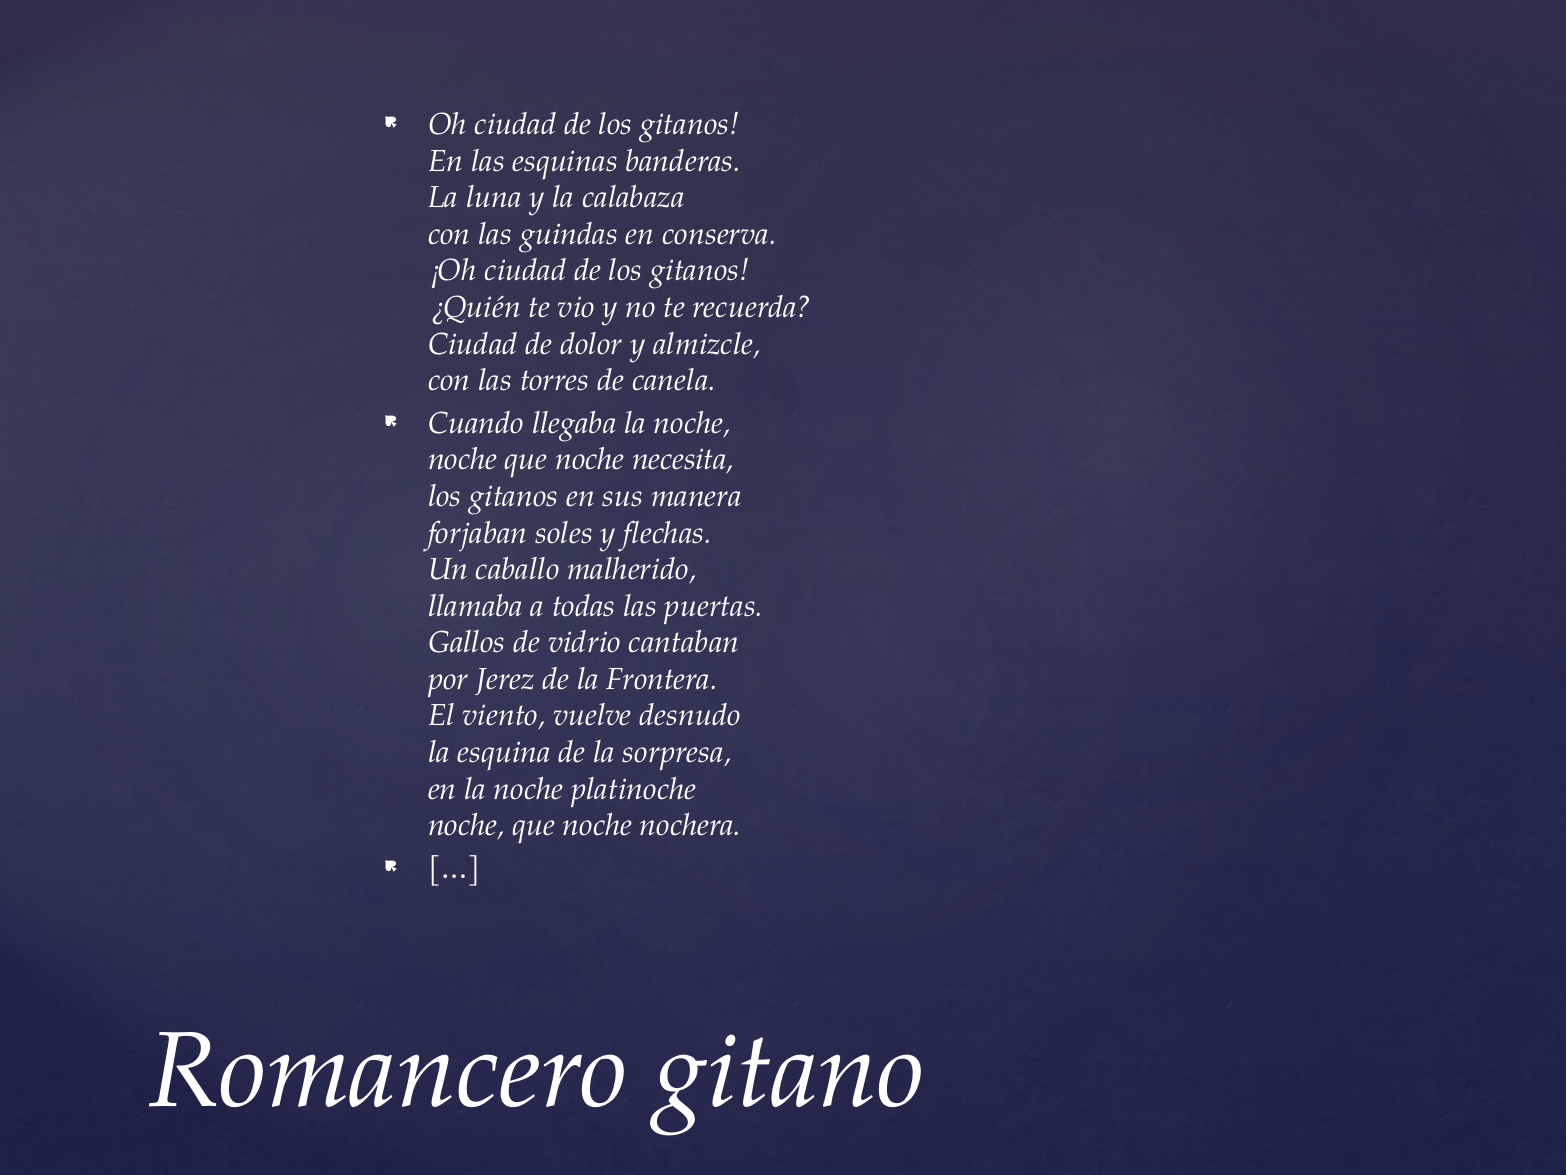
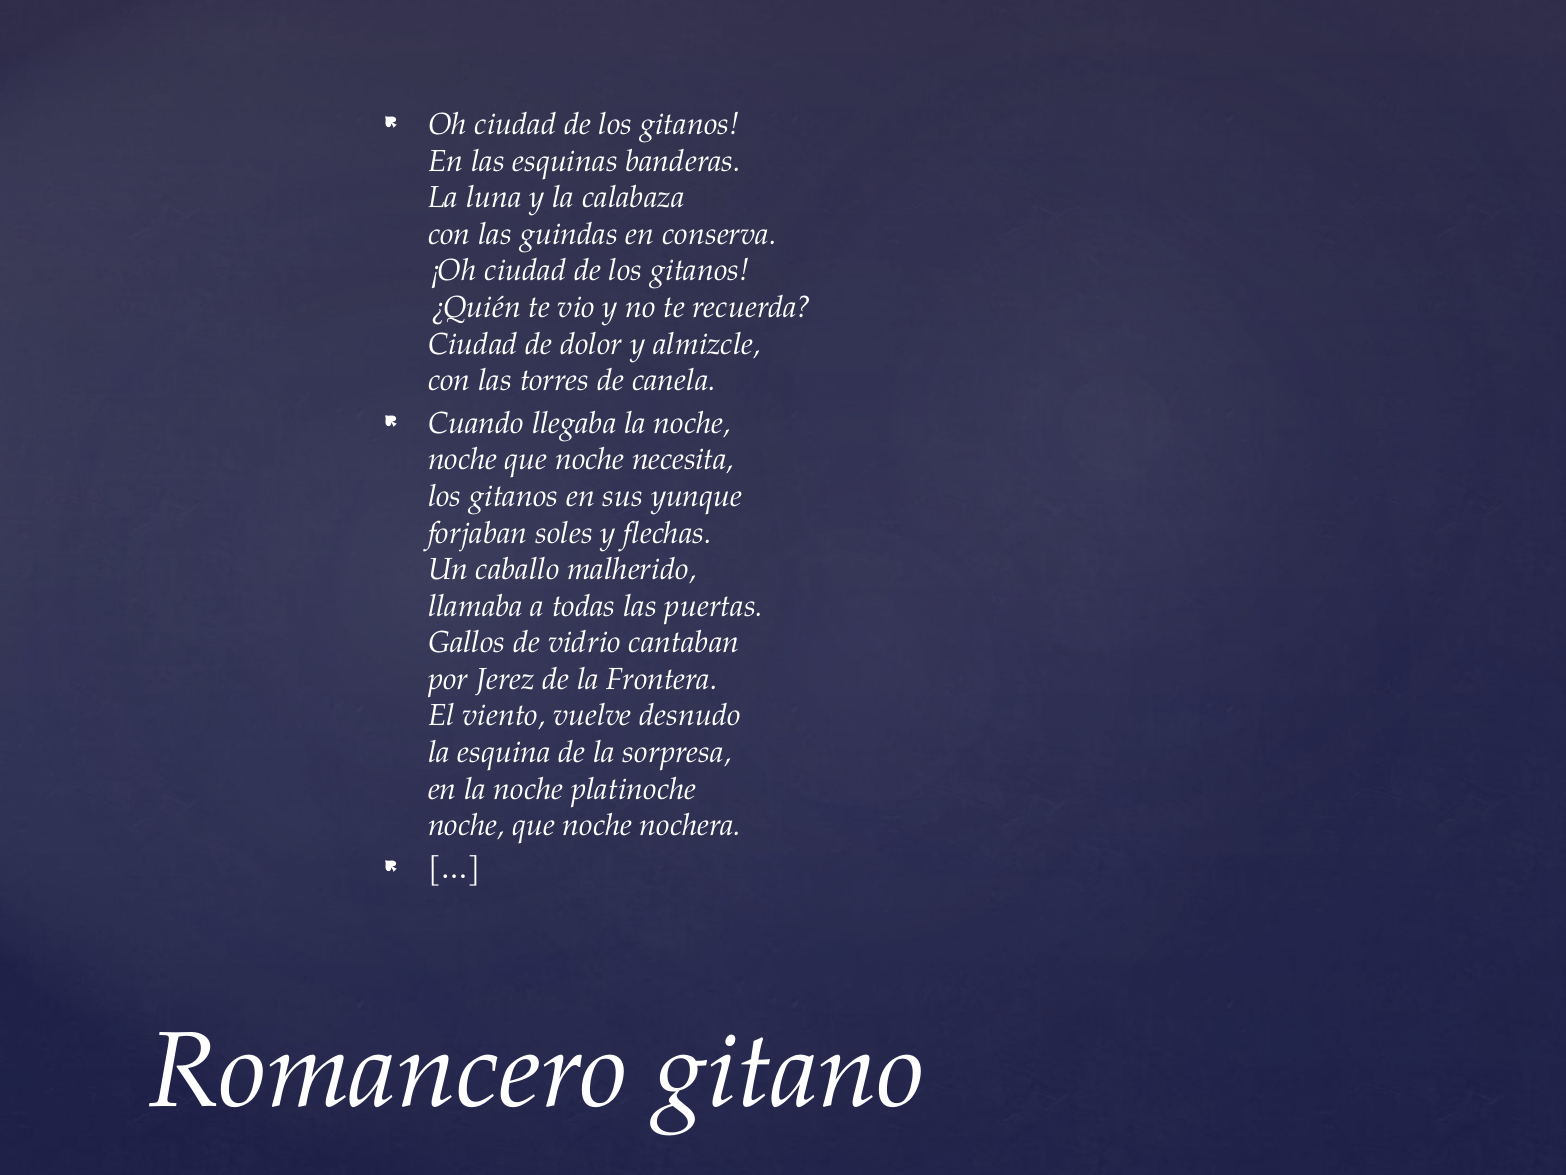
manera: manera -> yunque (697, 496)
